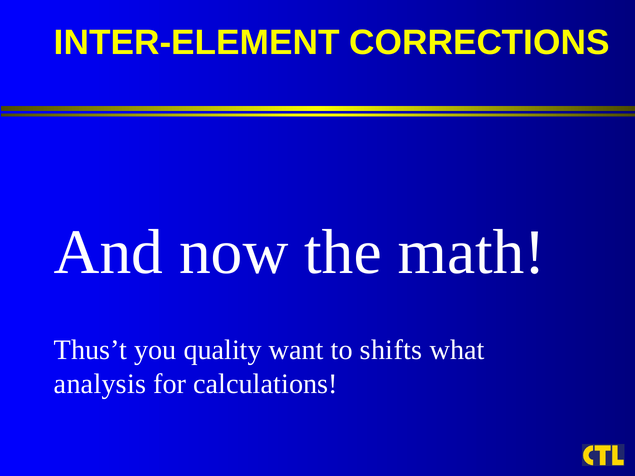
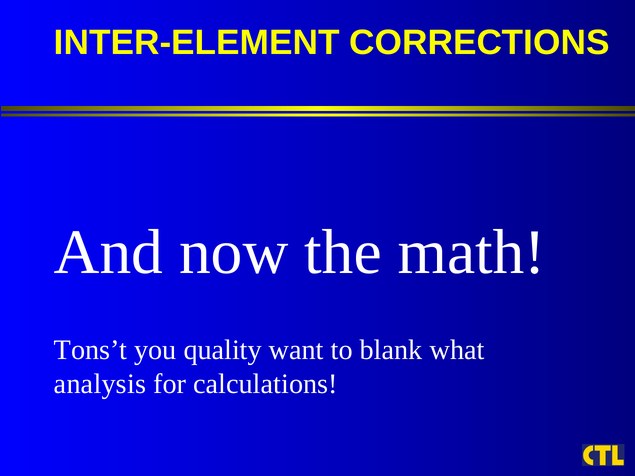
Thus’t: Thus’t -> Tons’t (91, 350)
shifts: shifts -> blank (391, 350)
